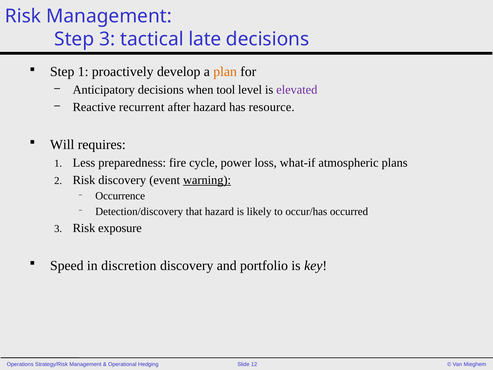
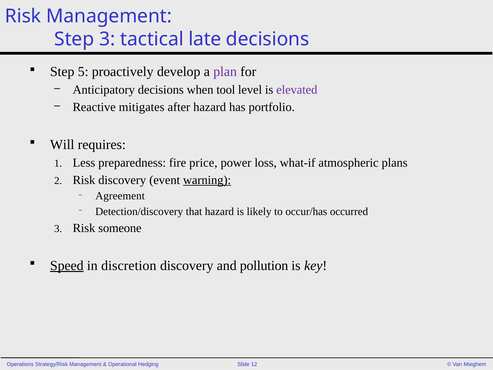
Step 1: 1 -> 5 (83, 72)
plan colour: orange -> purple (225, 72)
recurrent: recurrent -> mitigates (142, 107)
resource: resource -> portfolio (272, 107)
cycle: cycle -> price (203, 163)
Occurrence: Occurrence -> Agreement (120, 196)
exposure: exposure -> someone (120, 228)
Speed underline: none -> present (67, 265)
portfolio: portfolio -> pollution (264, 265)
